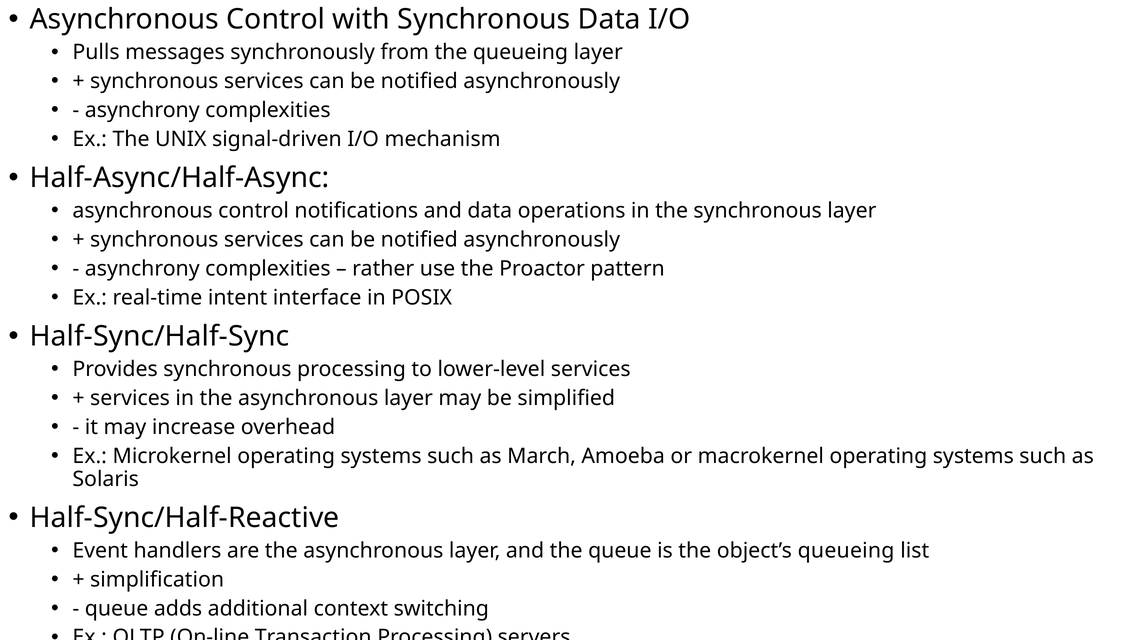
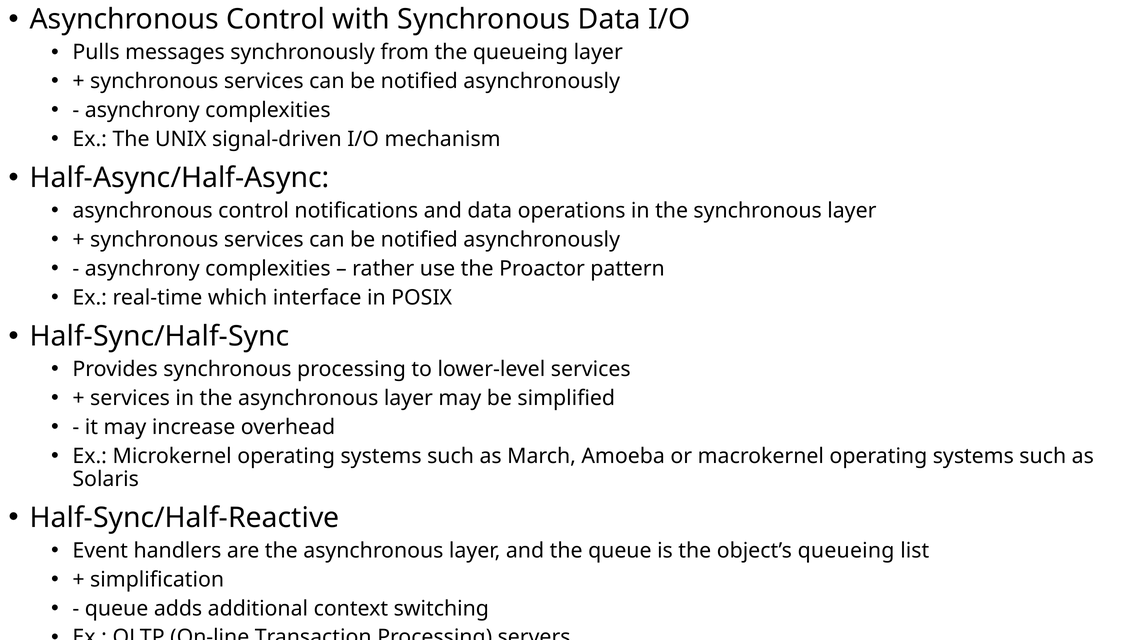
intent: intent -> which (238, 297)
